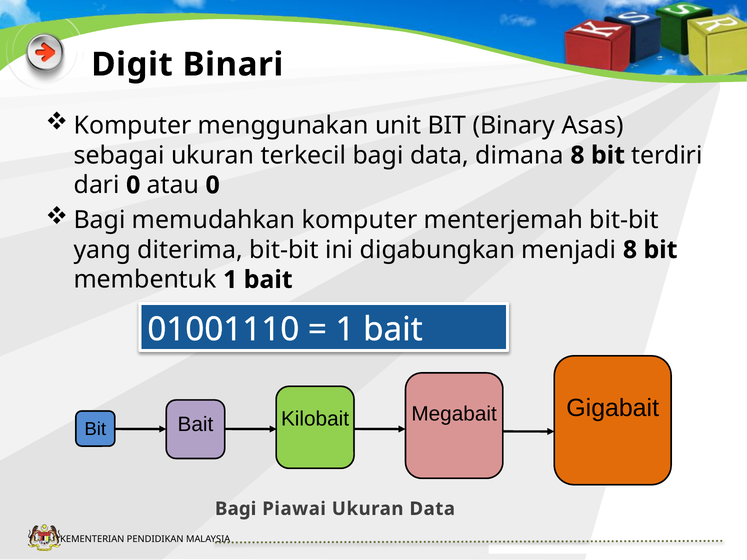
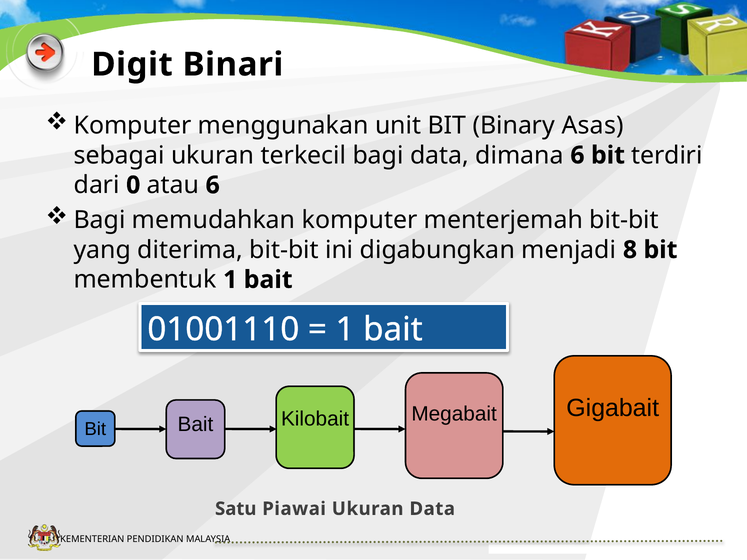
dimana 8: 8 -> 6 (577, 155)
atau 0: 0 -> 6 (213, 185)
Bagi: Bagi -> Satu (236, 509)
